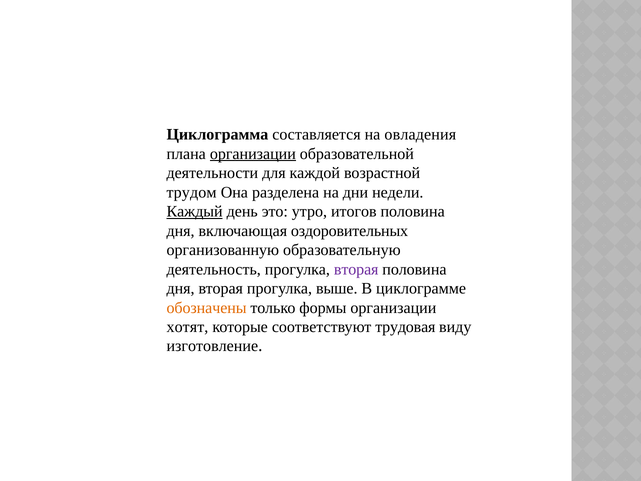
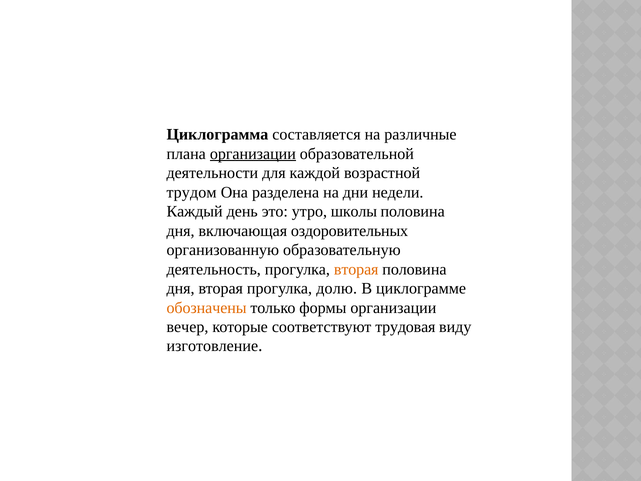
овладения: овладения -> различные (420, 134)
Каждый underline: present -> none (195, 211)
итогов: итогов -> школы (354, 211)
вторая colour: purple -> orange (356, 269)
выше: выше -> долю (337, 288)
хотят: хотят -> вечер (187, 327)
